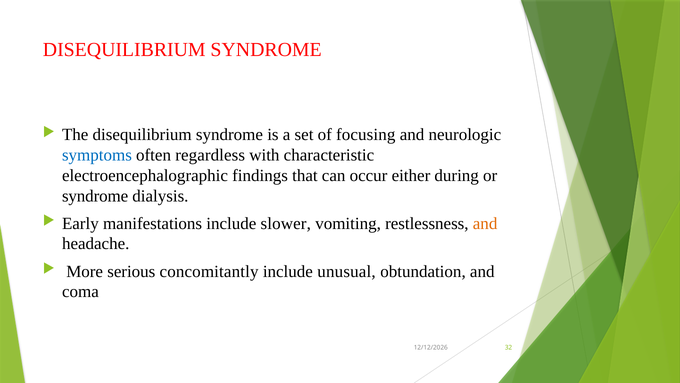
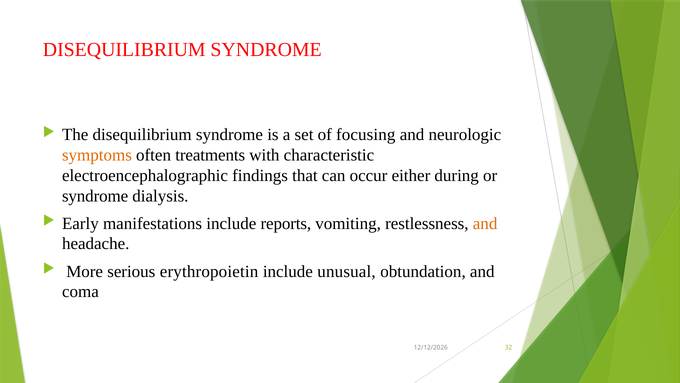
symptoms colour: blue -> orange (97, 155)
regardless: regardless -> treatments (210, 155)
slower: slower -> reports (286, 223)
concomitantly: concomitantly -> erythropoietin (209, 271)
